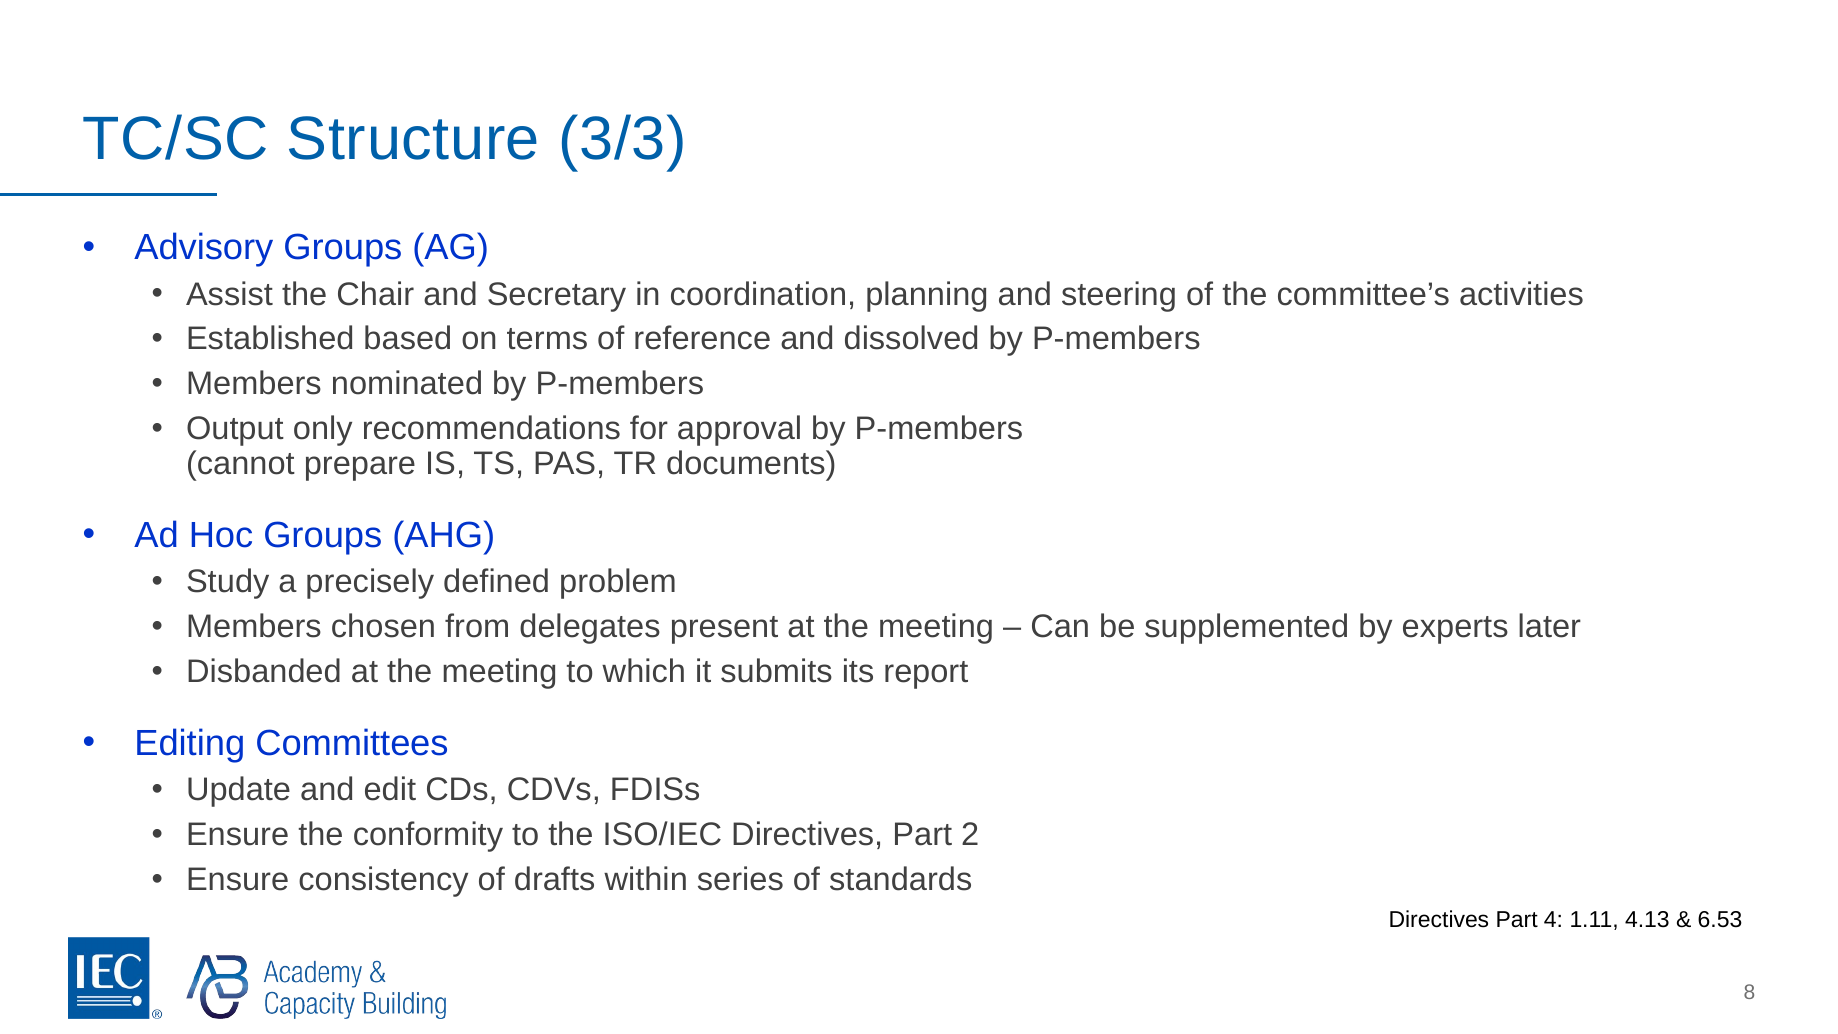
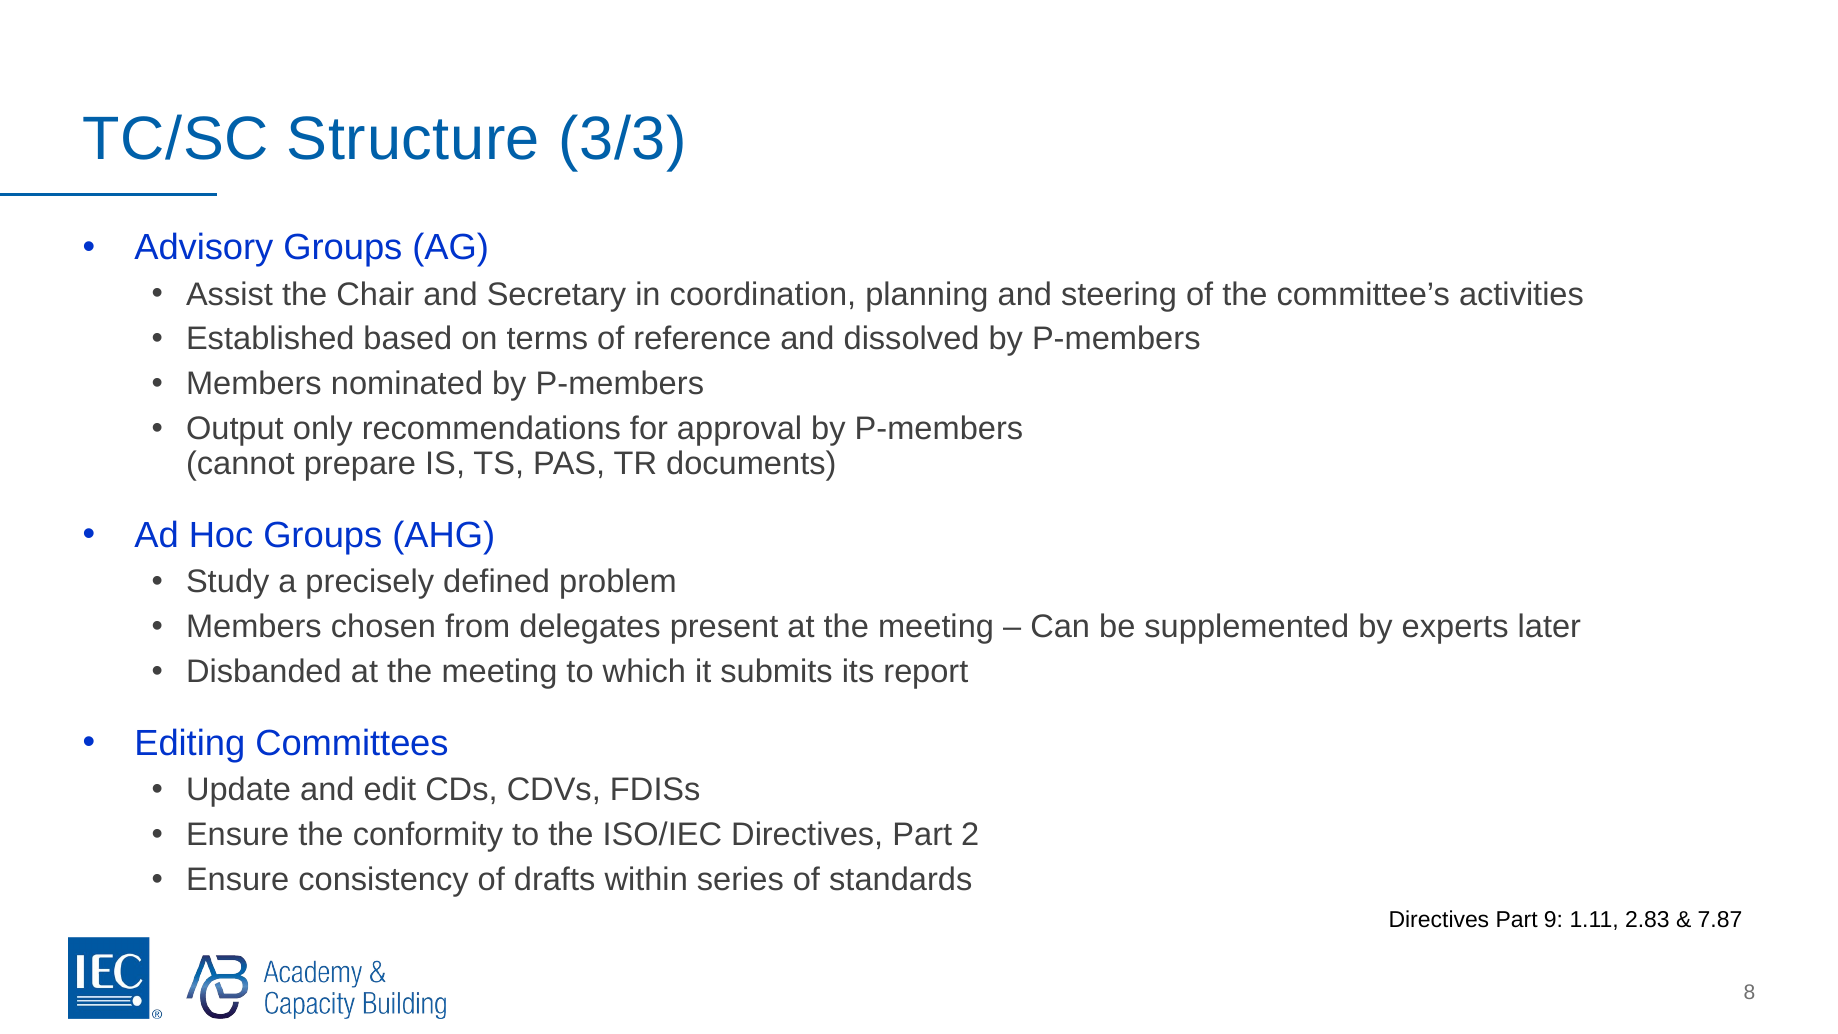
4: 4 -> 9 (1553, 920)
4.13: 4.13 -> 2.83 (1647, 920)
6.53: 6.53 -> 7.87 (1720, 920)
